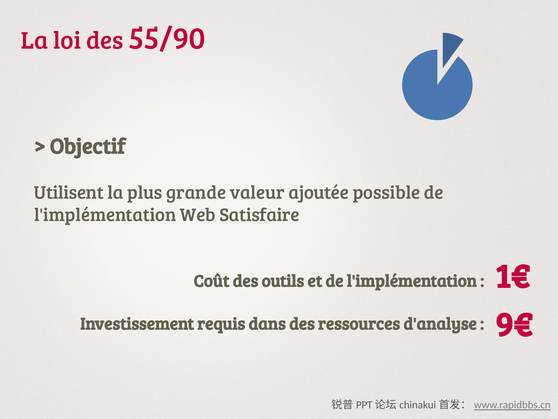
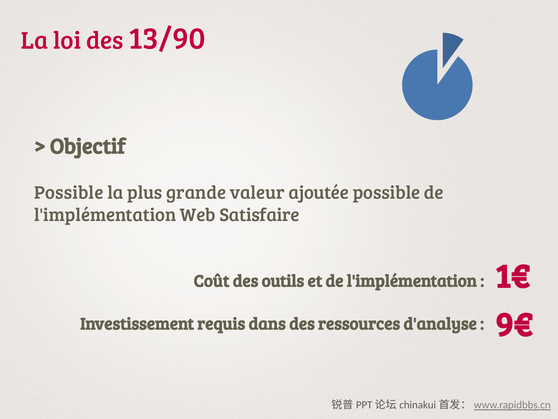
55/90: 55/90 -> 13/90 (167, 39)
Utilisent: Utilisent -> Possible (69, 192)
